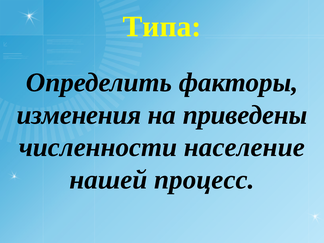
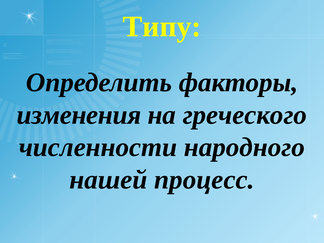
Типа: Типа -> Типу (162, 27)
приведены: приведены -> греческого (245, 115)
население: население -> народного (244, 147)
